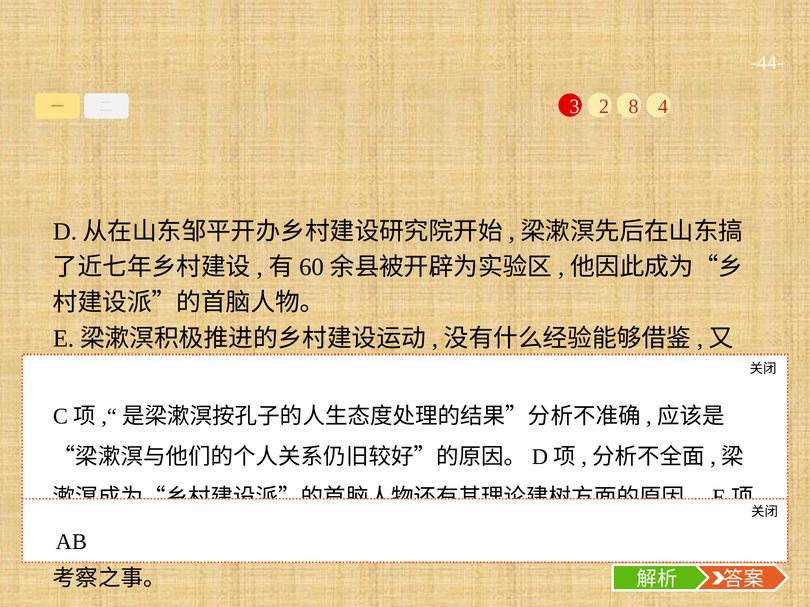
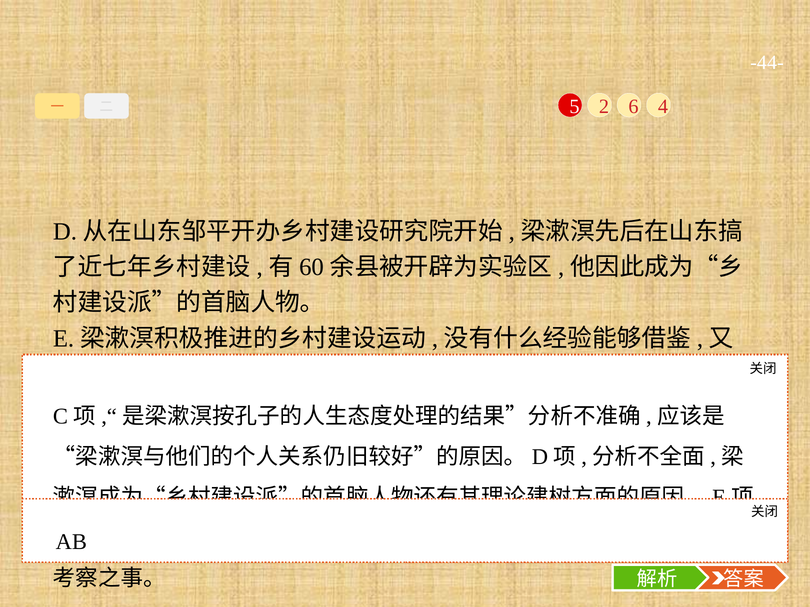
3: 3 -> 5 (575, 107)
8: 8 -> 6 (634, 107)
